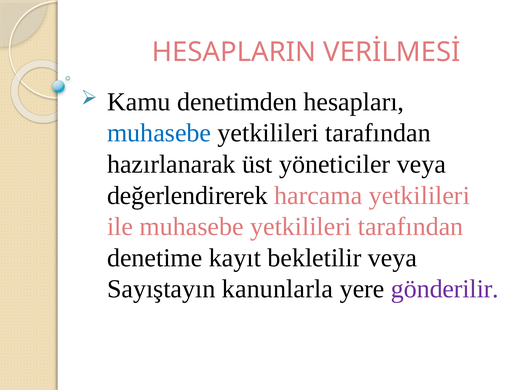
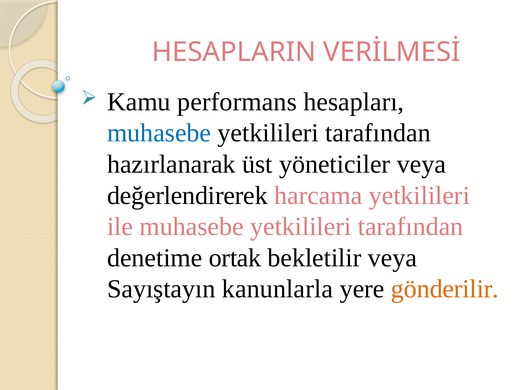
denetimden: denetimden -> performans (237, 102)
kayıt: kayıt -> ortak (235, 258)
gönderilir colour: purple -> orange (445, 290)
